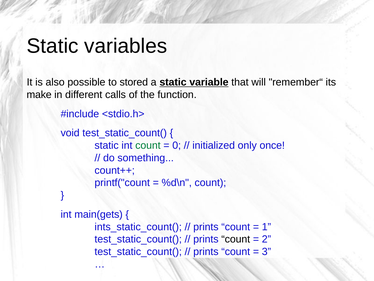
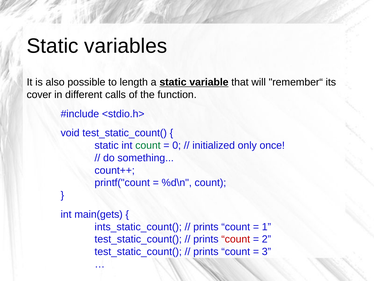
stored: stored -> length (134, 82)
make: make -> cover (39, 95)
count colour: black -> red (236, 239)
